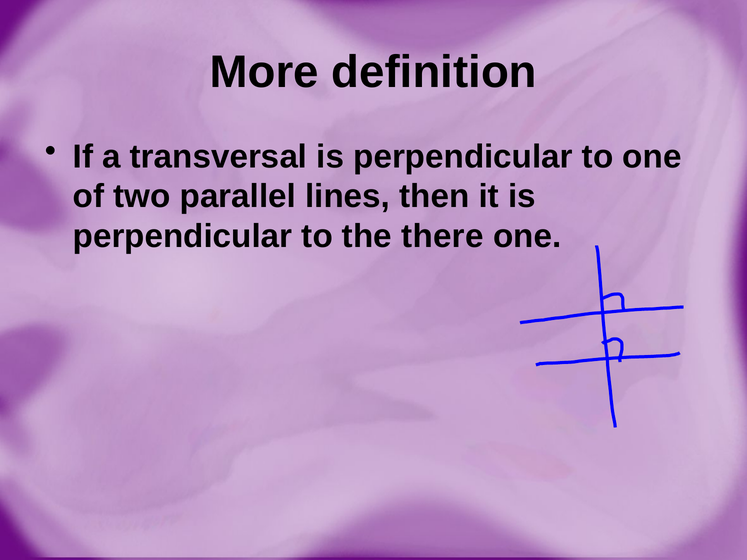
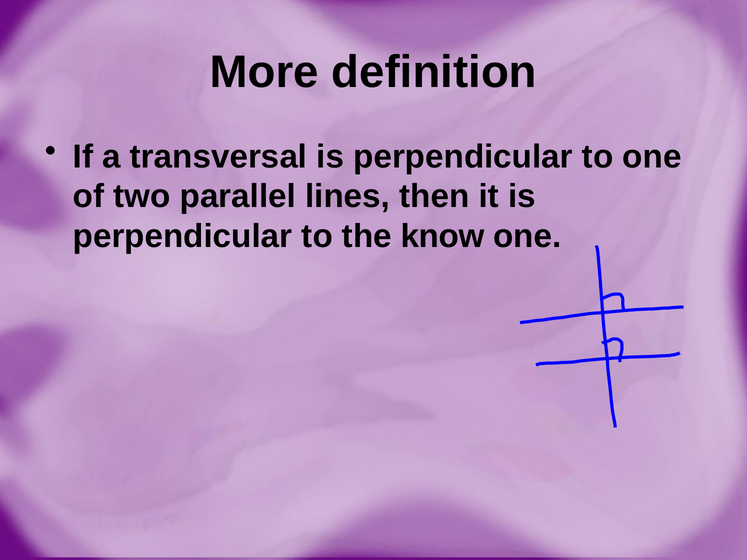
there: there -> know (443, 236)
